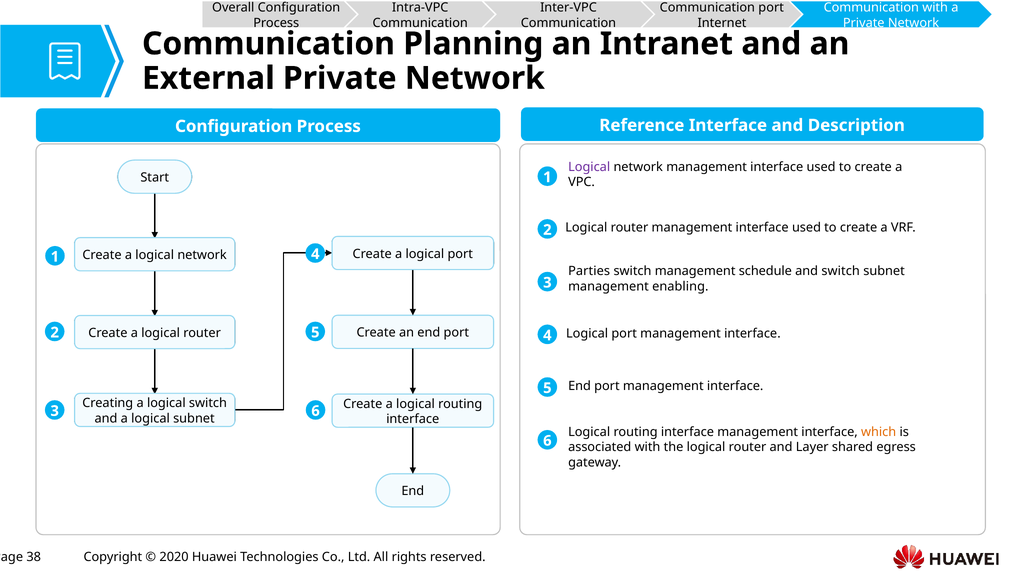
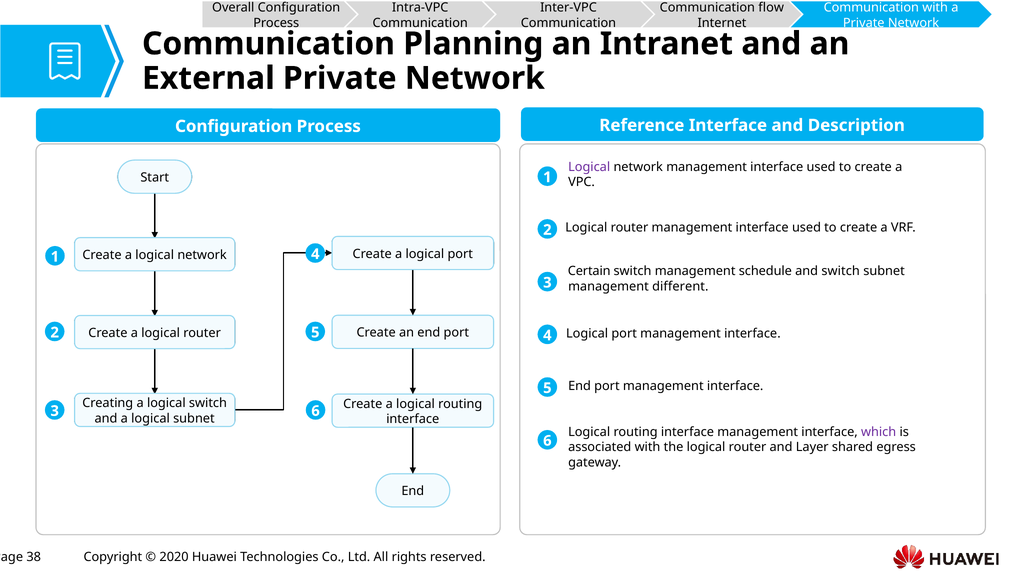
Communication port: port -> flow (771, 8)
Parties: Parties -> Certain (589, 271)
enabling: enabling -> different (680, 286)
which colour: orange -> purple (879, 431)
